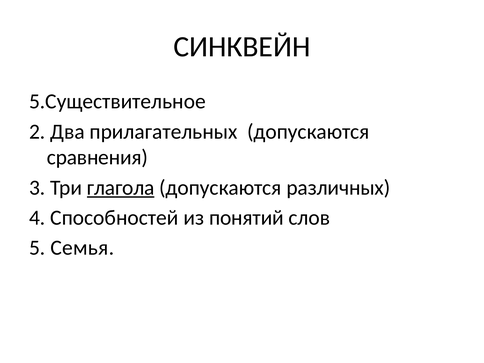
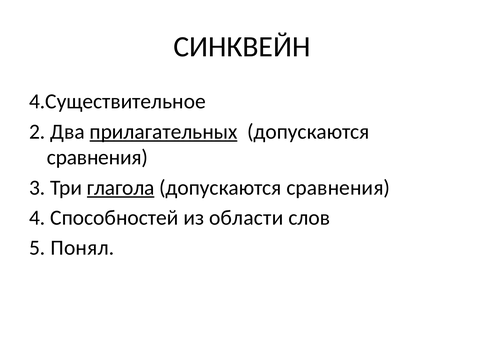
5.Существительное: 5.Существительное -> 4.Существительное (117, 102)
прилагательных underline: none -> present (163, 132)
различных: различных -> сравнения (338, 188)
понятий: понятий -> области (246, 218)
Семья: Семья -> Понял (82, 248)
